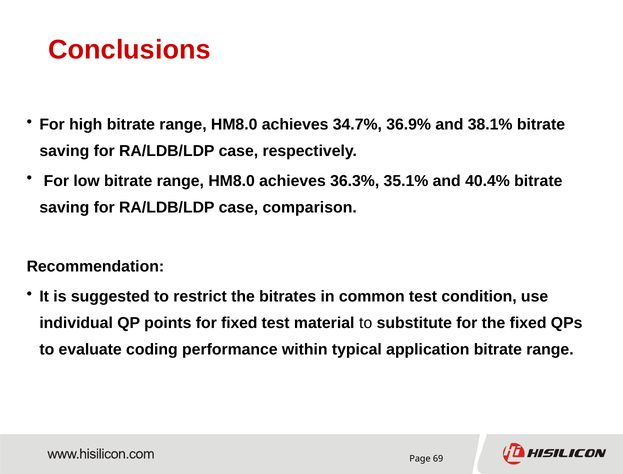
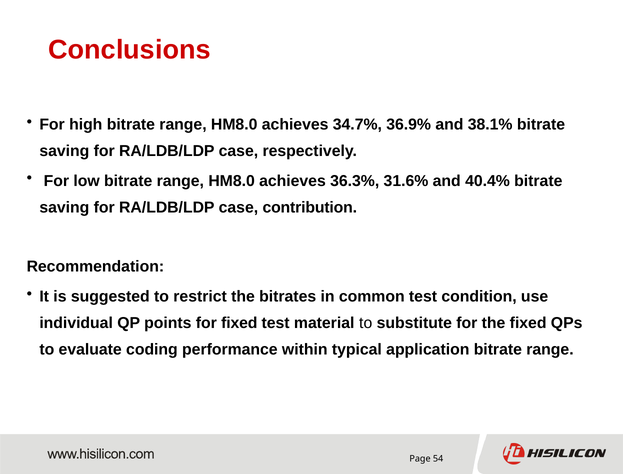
35.1%: 35.1% -> 31.6% (406, 181)
comparison: comparison -> contribution (310, 207)
69: 69 -> 54 (438, 458)
